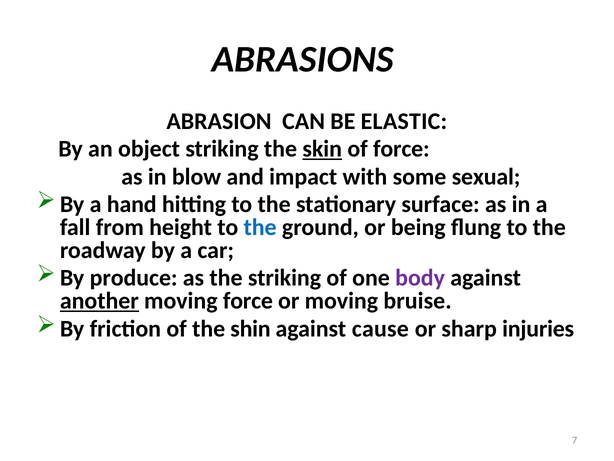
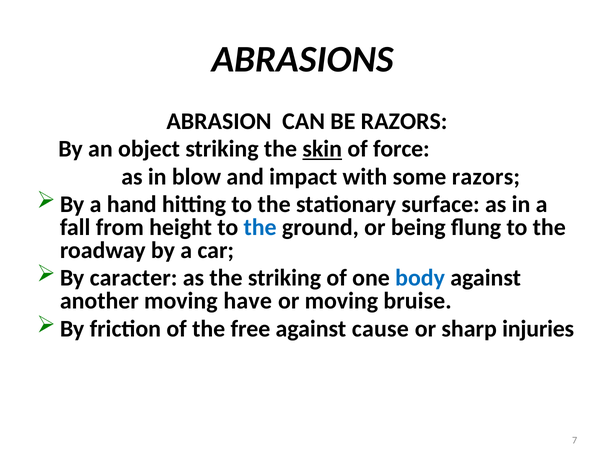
BE ELASTIC: ELASTIC -> RAZORS (404, 121)
some sexual: sexual -> razors (486, 176)
produce: produce -> caracter (134, 278)
body colour: purple -> blue (420, 278)
another underline: present -> none (99, 301)
moving force: force -> have (248, 301)
shin: shin -> free (250, 328)
